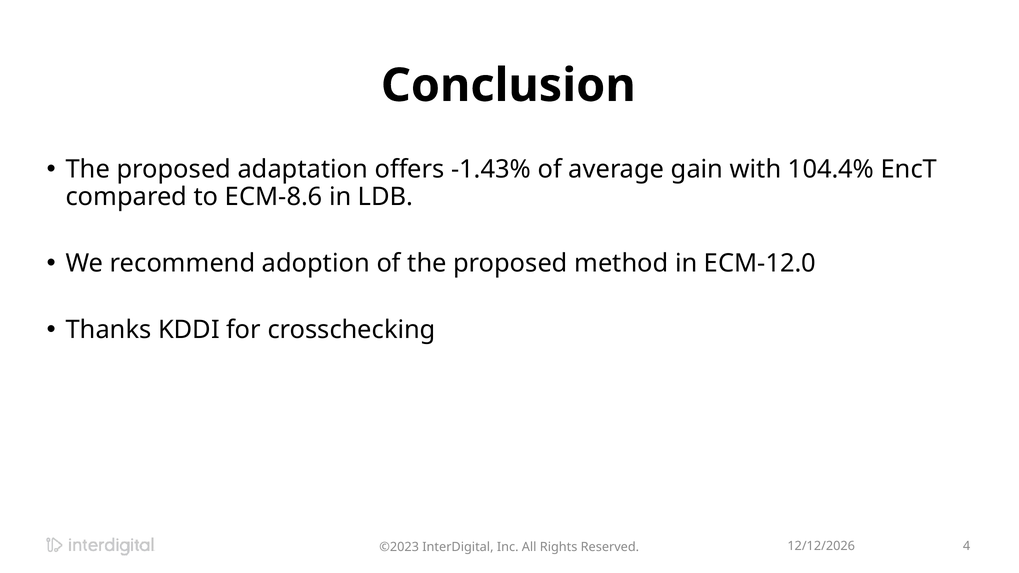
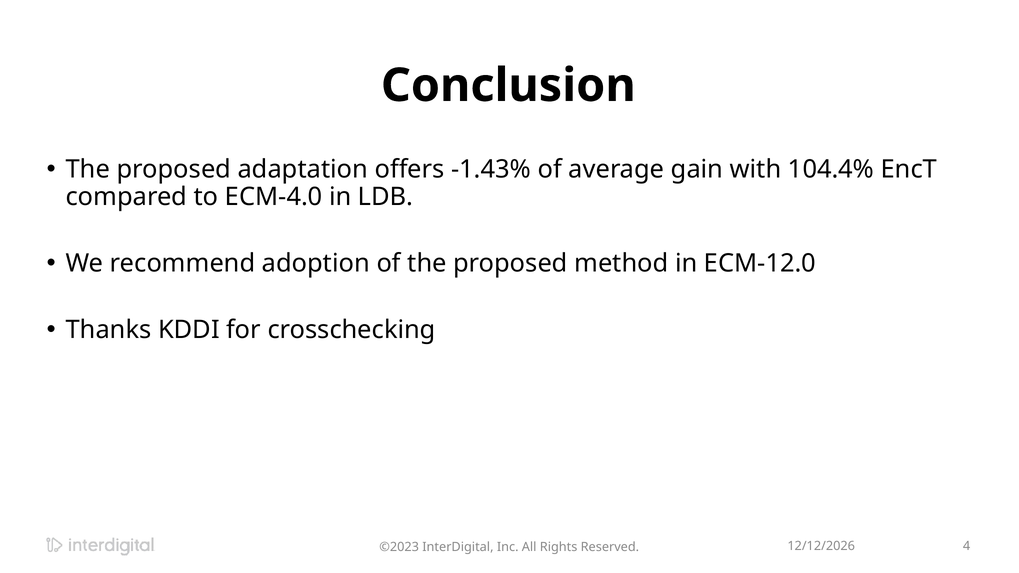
ECM-8.6: ECM-8.6 -> ECM-4.0 (274, 197)
